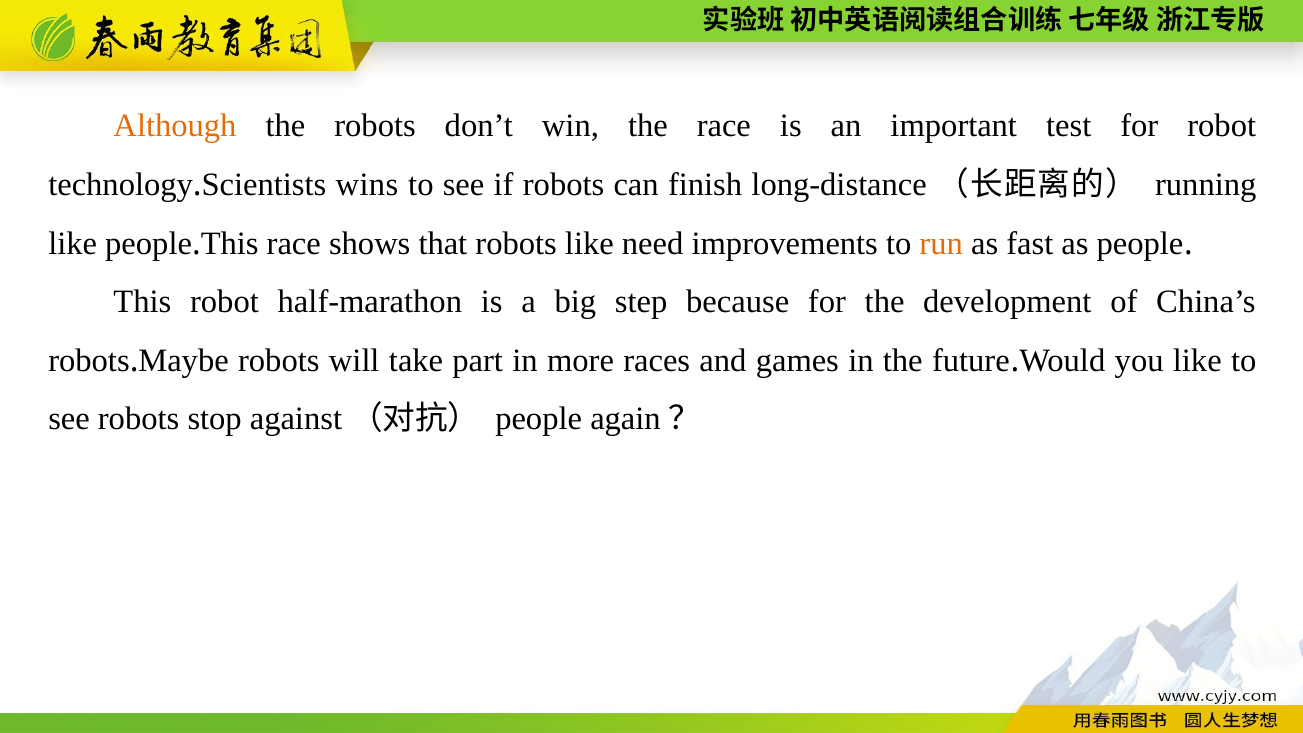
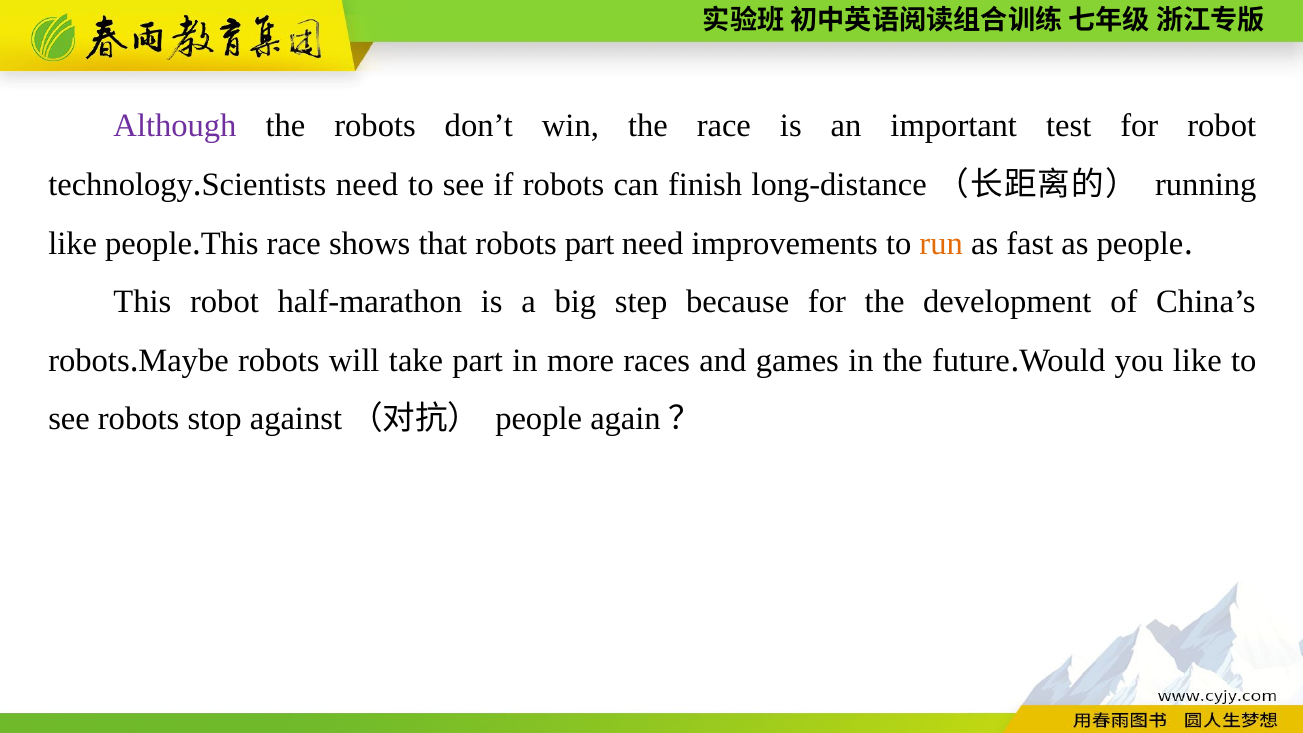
Although colour: orange -> purple (175, 126)
wins: wins -> need (367, 185)
robots like: like -> part (590, 243)
